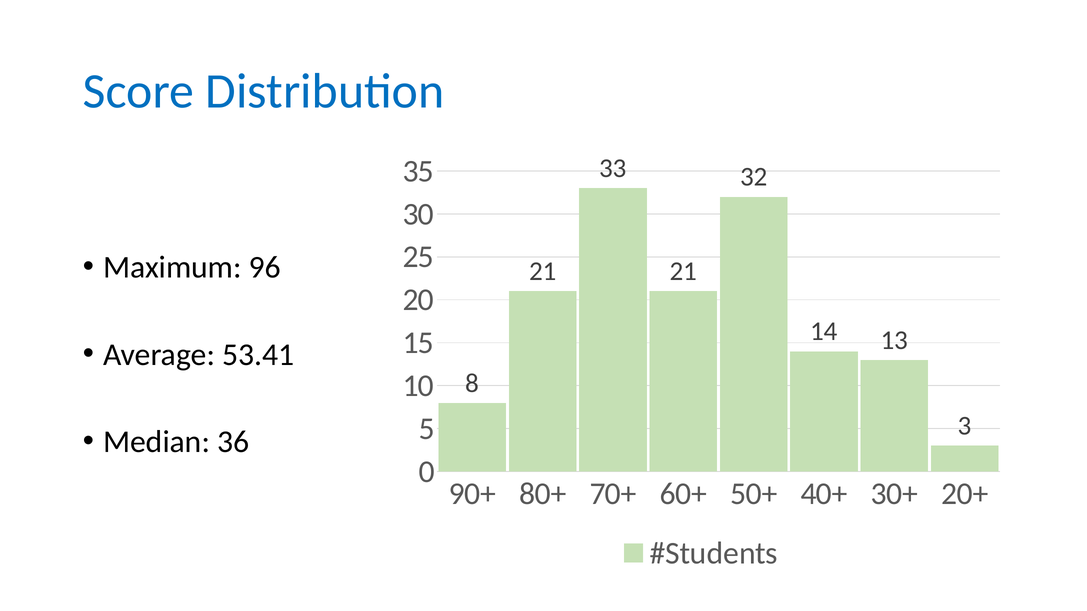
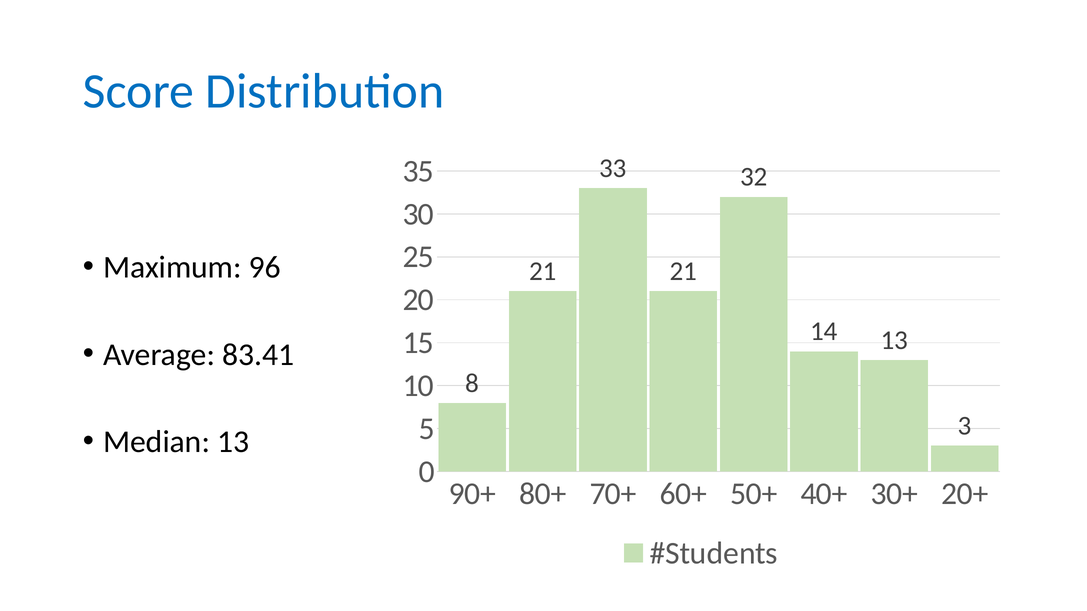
53.41: 53.41 -> 83.41 (258, 355)
Median 36: 36 -> 13 (233, 442)
